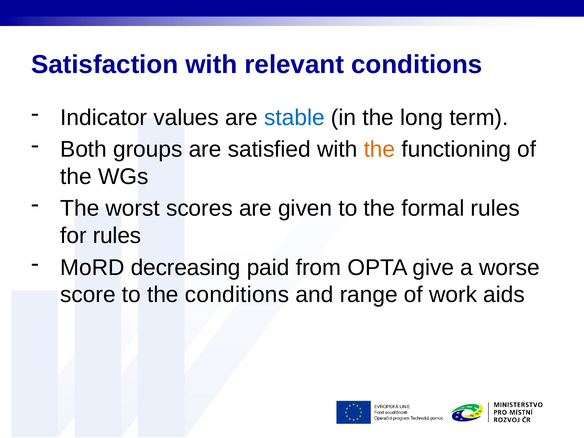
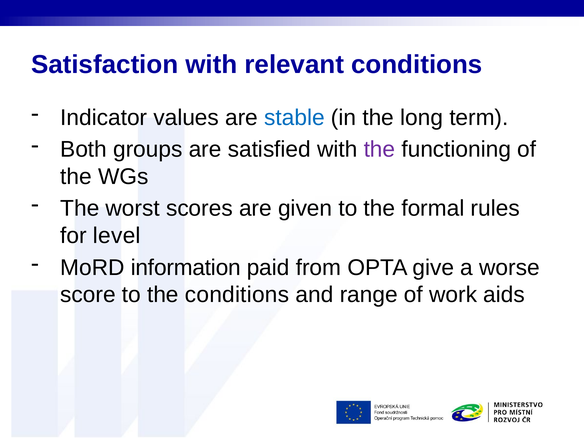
the colour: orange -> purple (379, 149)
for rules: rules -> level (117, 236)
decreasing: decreasing -> information (186, 268)
